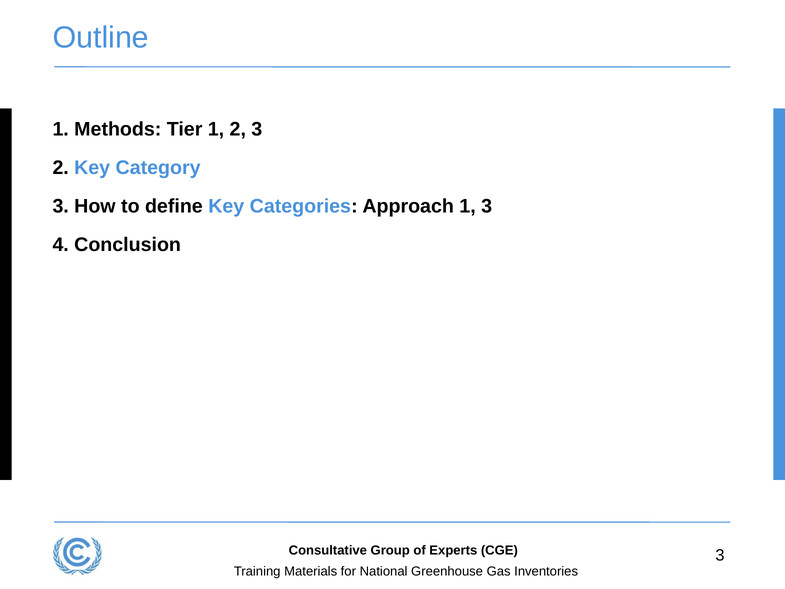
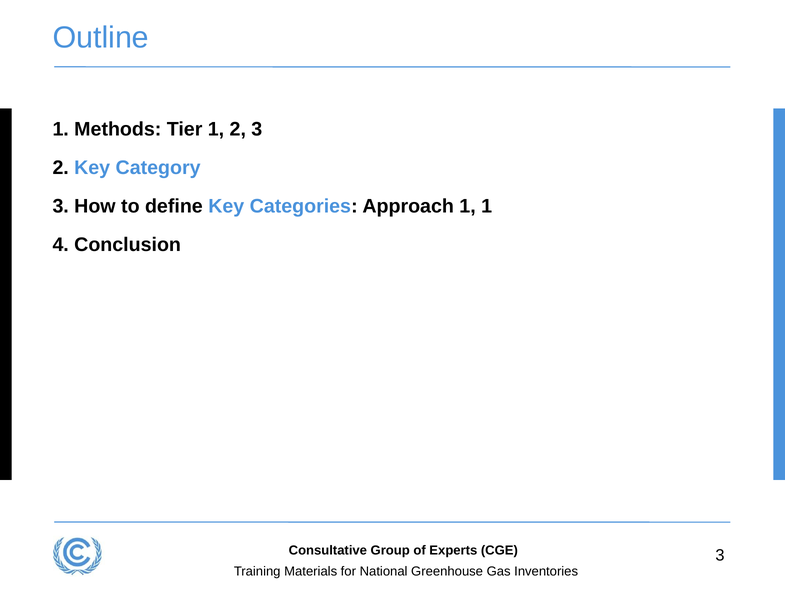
1 3: 3 -> 1 (487, 206)
